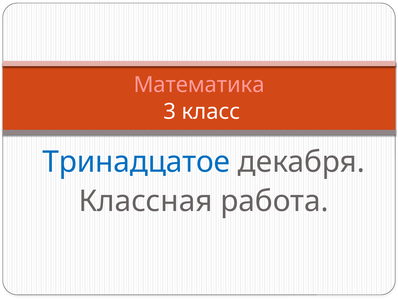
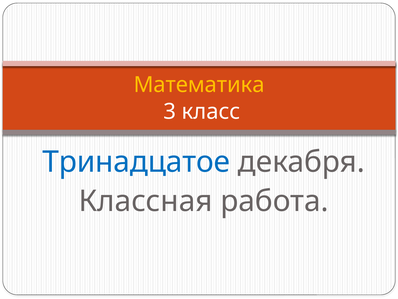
Математика colour: pink -> yellow (199, 85)
